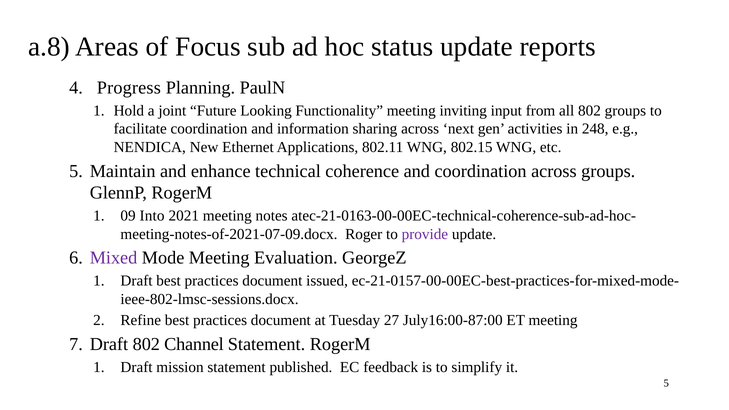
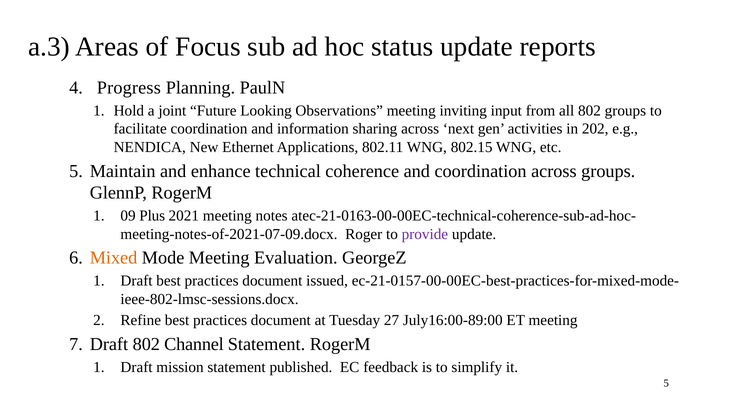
a.8: a.8 -> a.3 (49, 47)
Functionality: Functionality -> Observations (339, 111)
248: 248 -> 202 (595, 129)
Into: Into -> Plus (152, 216)
Mixed colour: purple -> orange (114, 258)
July16:00-87:00: July16:00-87:00 -> July16:00-89:00 (453, 320)
